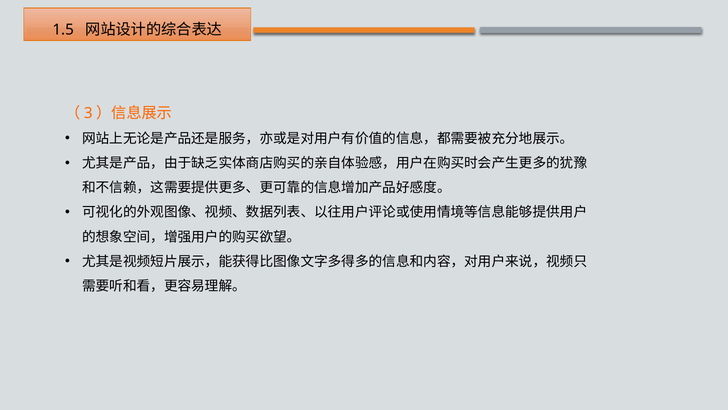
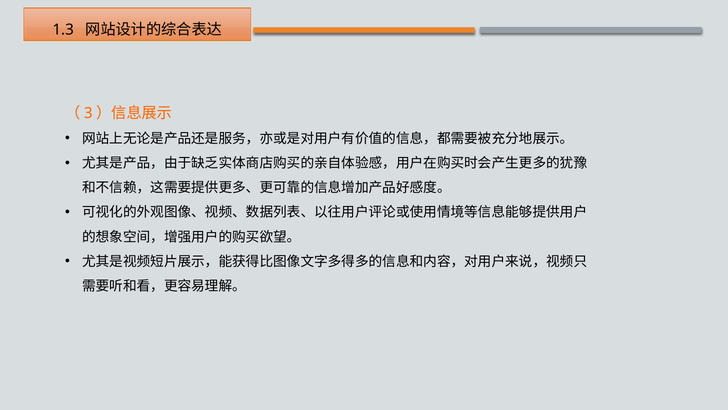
1.5: 1.5 -> 1.3 (63, 30)
